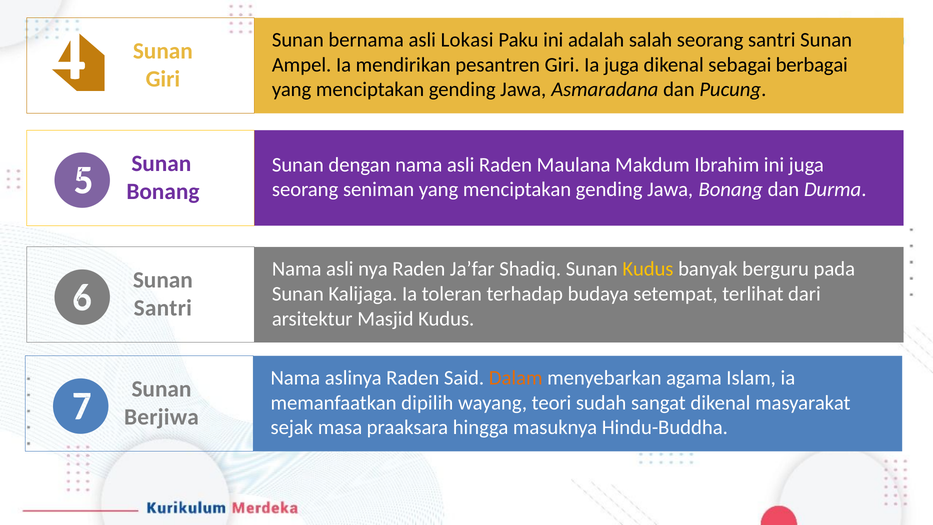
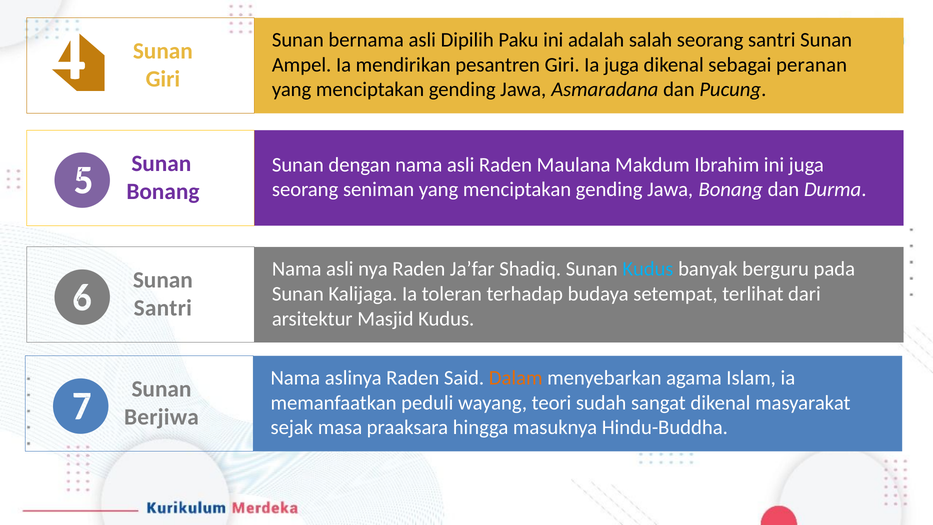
Lokasi: Lokasi -> Dipilih (467, 40)
berbagai: berbagai -> peranan (812, 65)
Kudus colour: yellow -> light blue (648, 269)
dipilih: dipilih -> peduli (427, 403)
